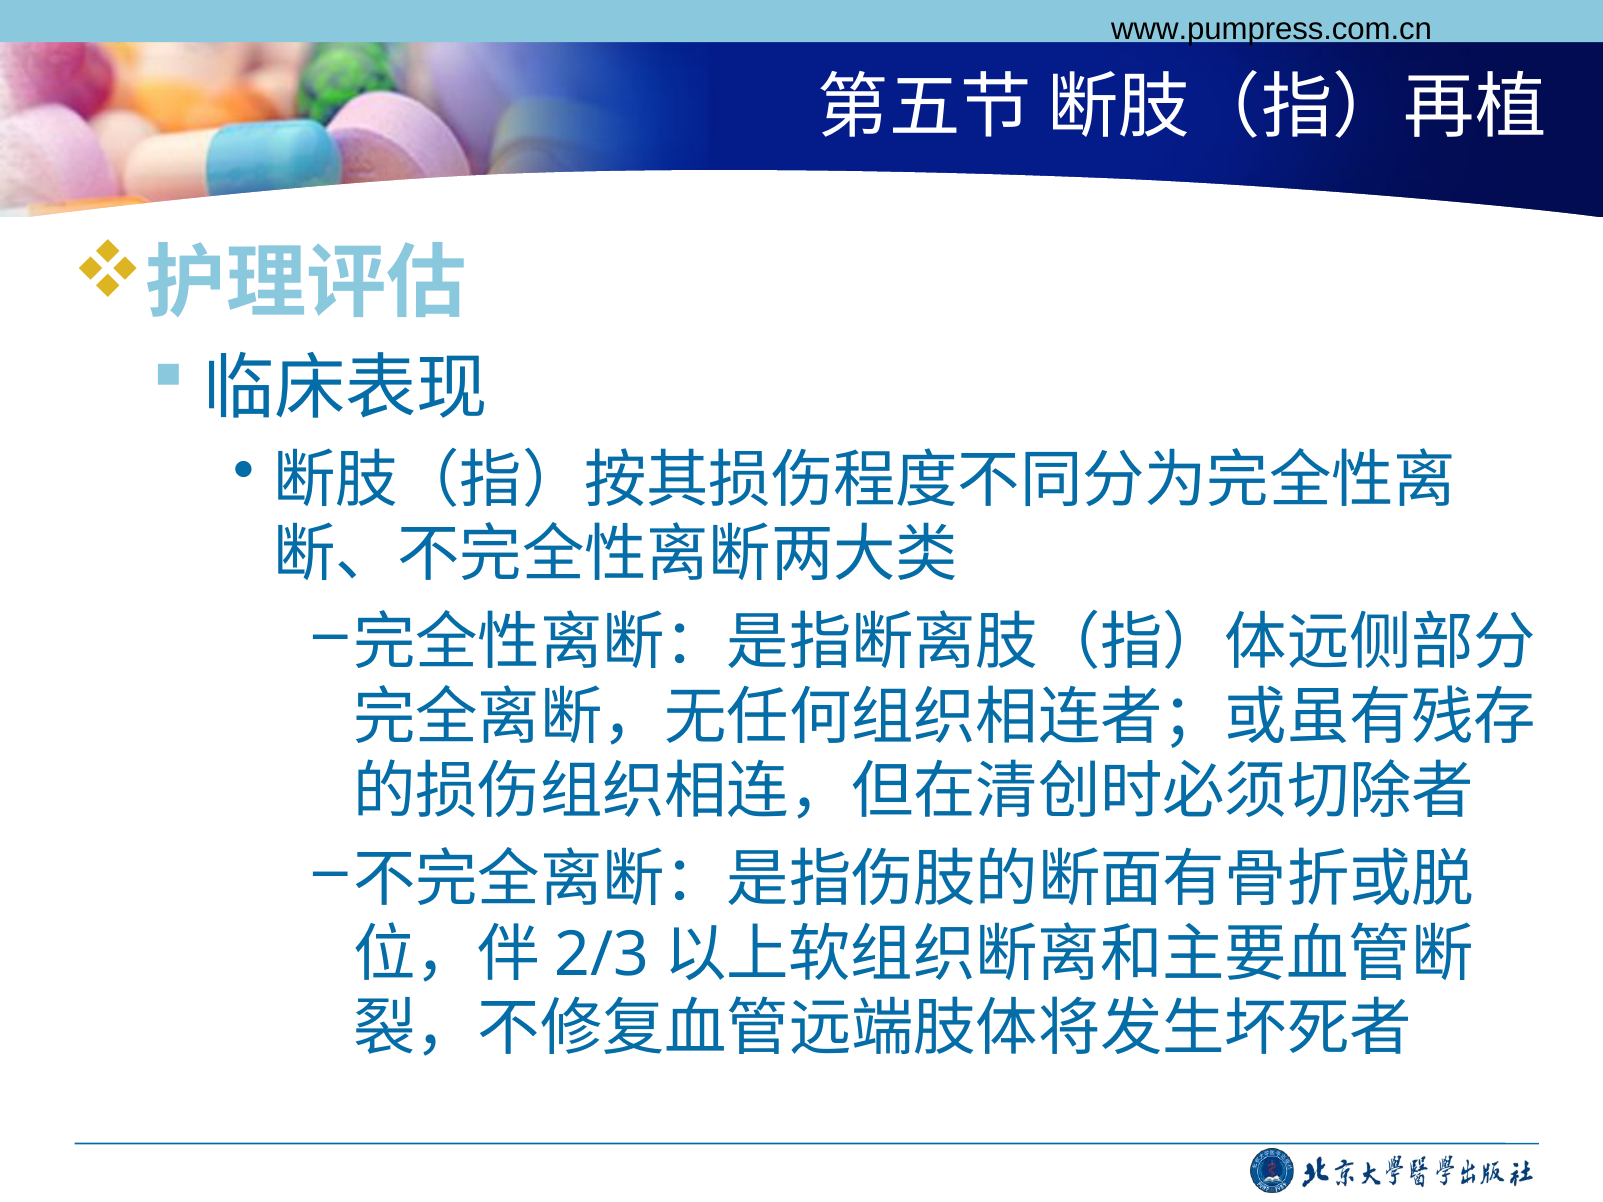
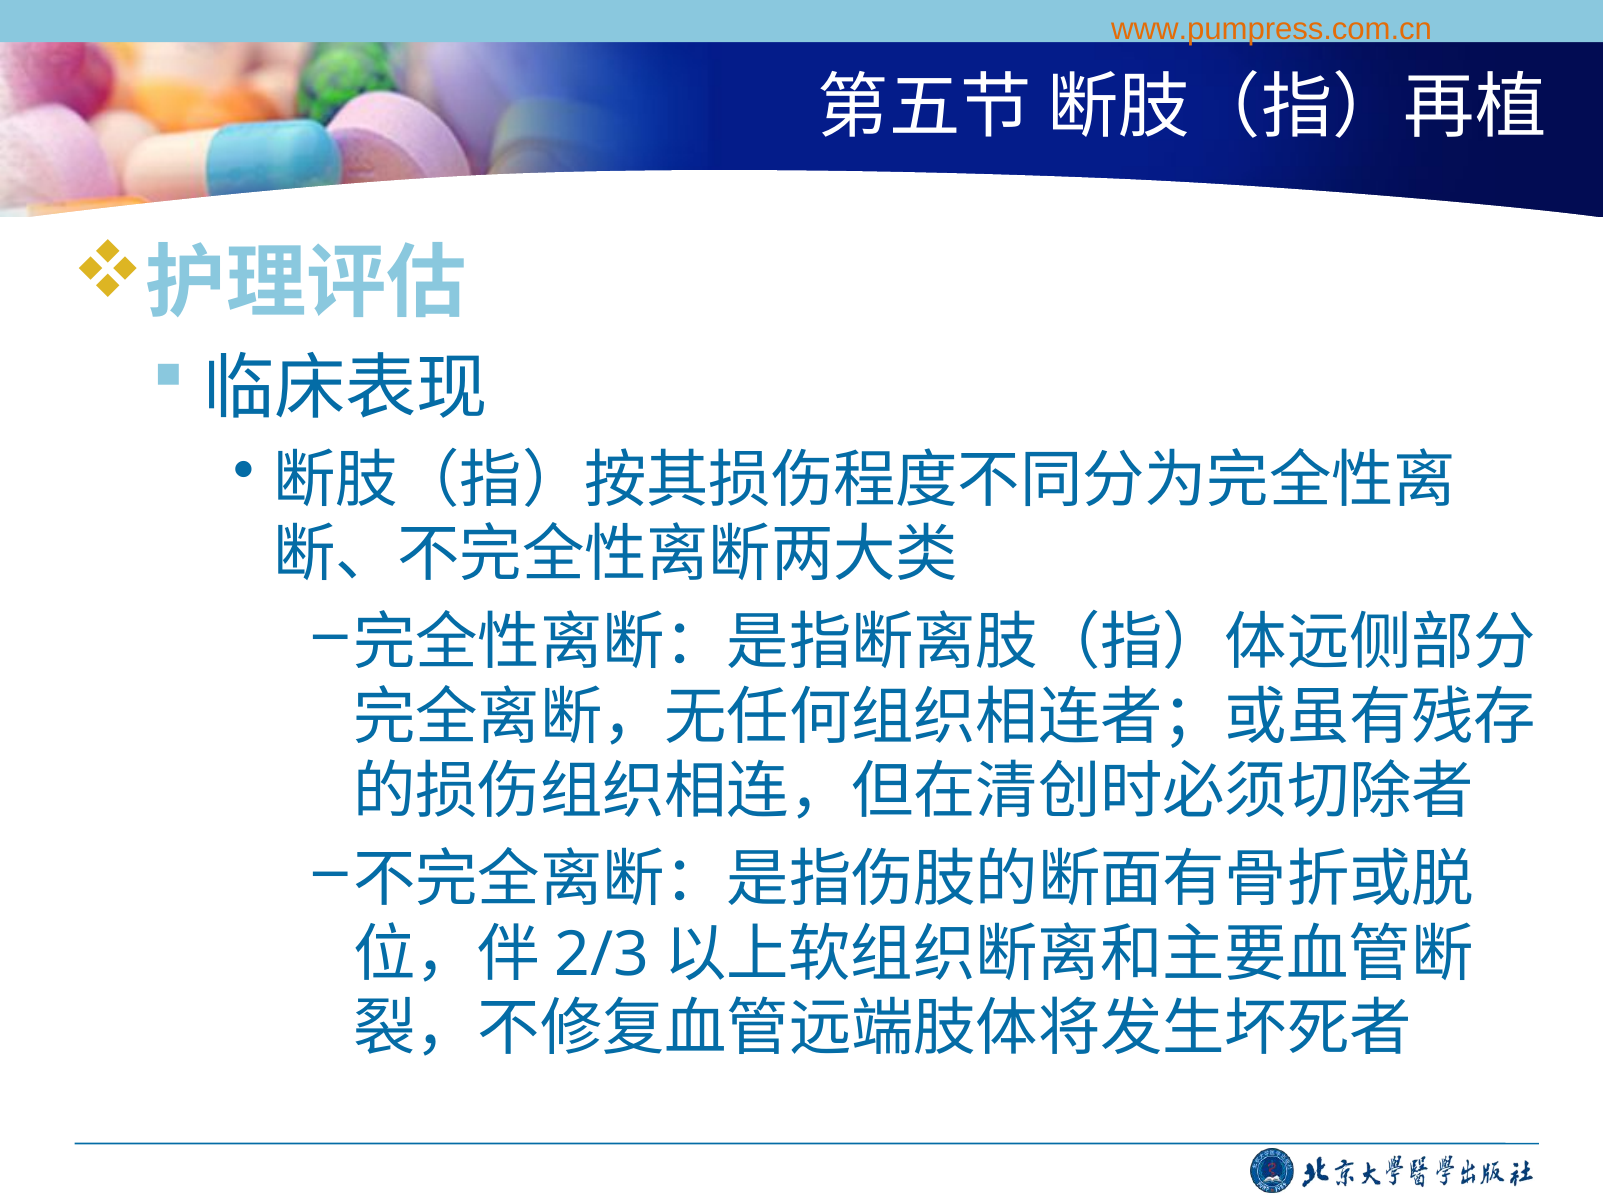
www.pumpress.com.cn colour: black -> orange (1272, 29)
